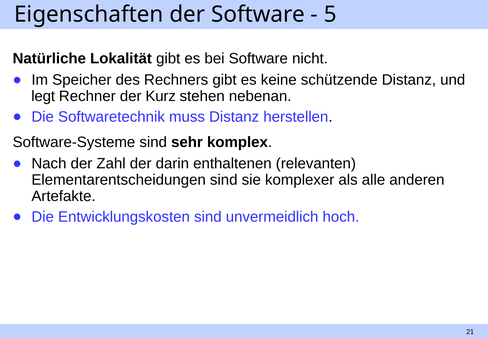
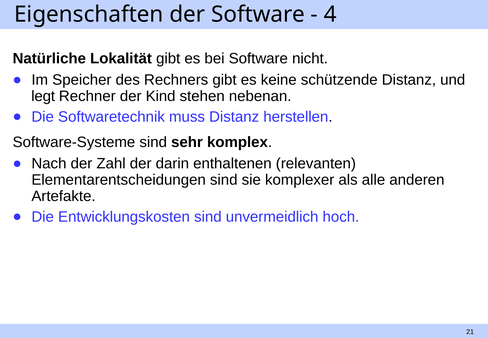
5: 5 -> 4 (330, 14)
Kurz: Kurz -> Kind (161, 96)
